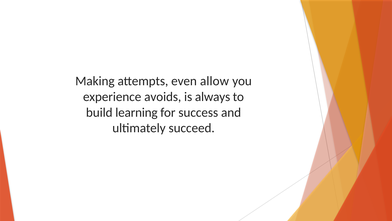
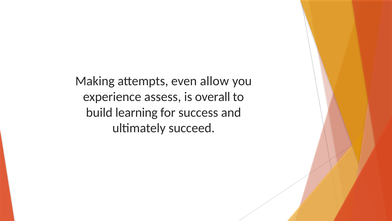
avoids: avoids -> assess (163, 97)
always: always -> overall (213, 97)
